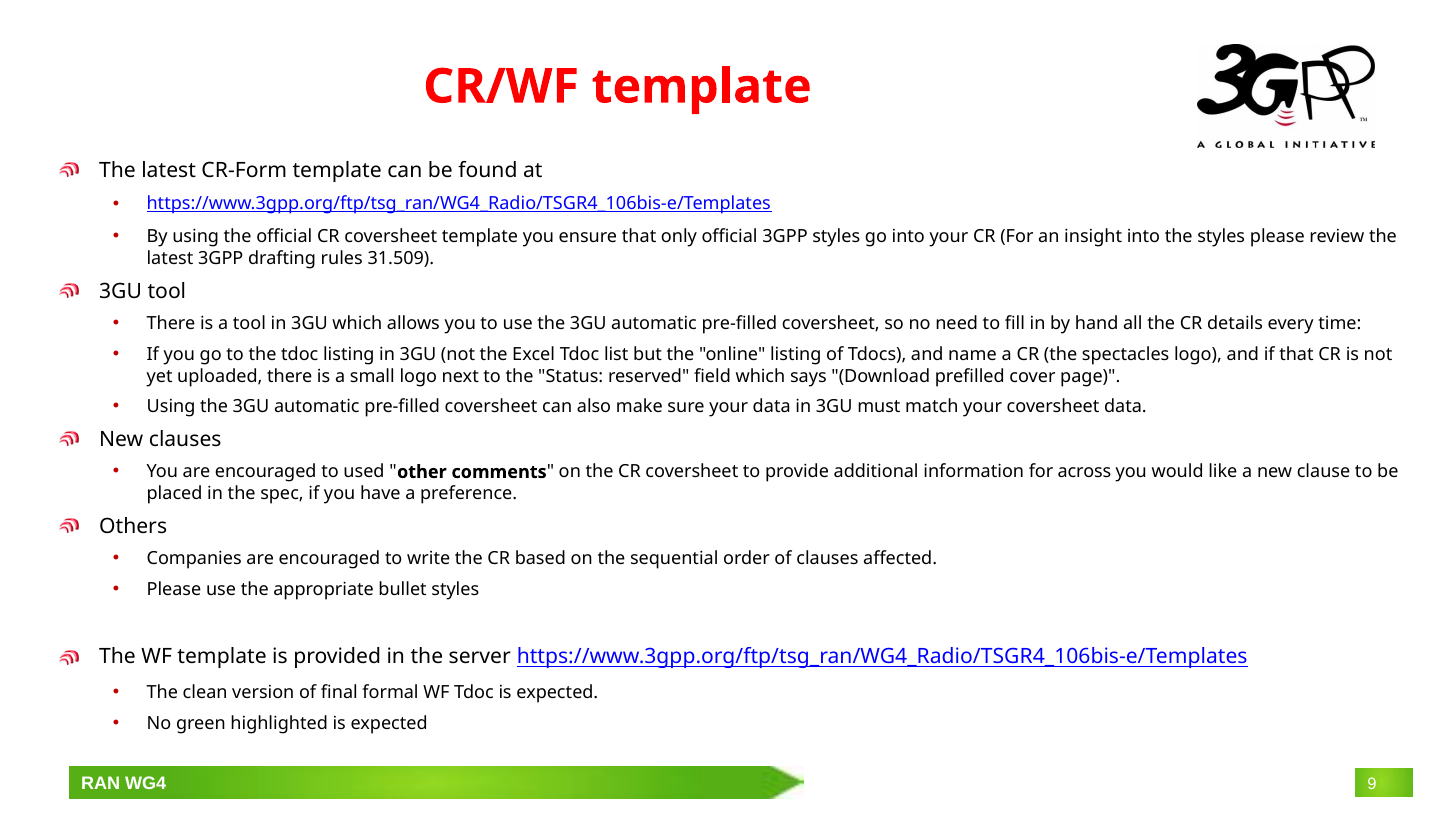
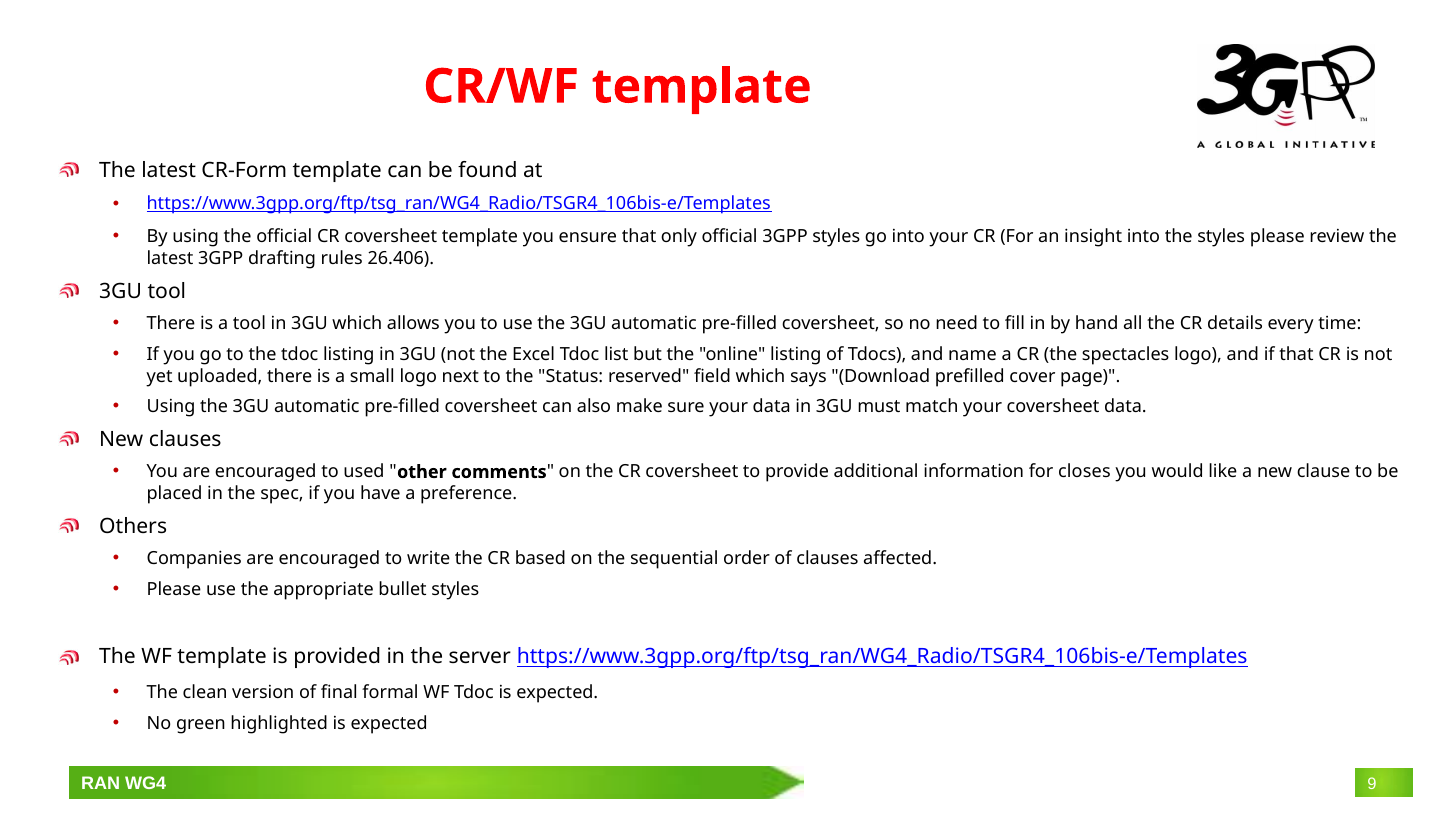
31.509: 31.509 -> 26.406 (401, 258)
across: across -> closes (1084, 472)
